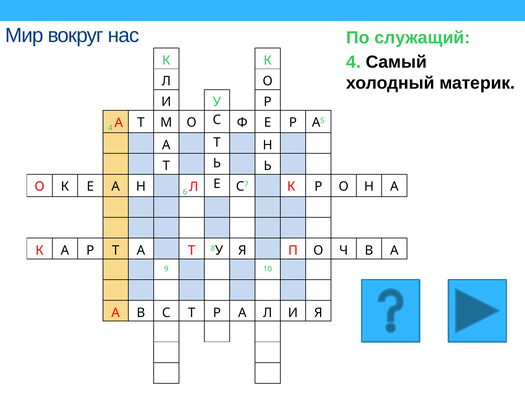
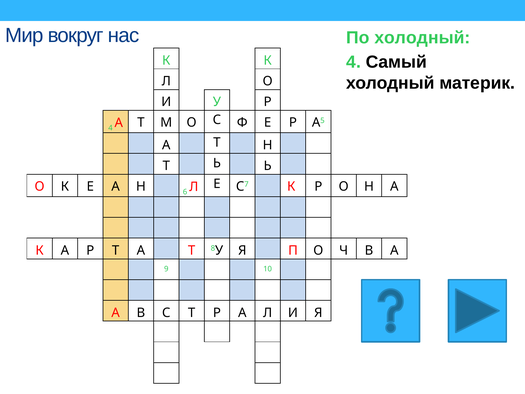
По служащий: служащий -> холодный (422, 38)
